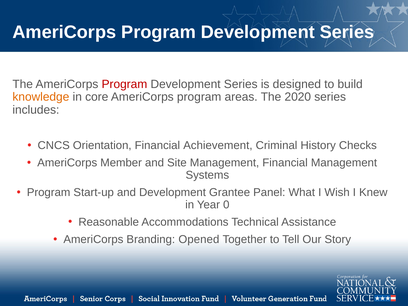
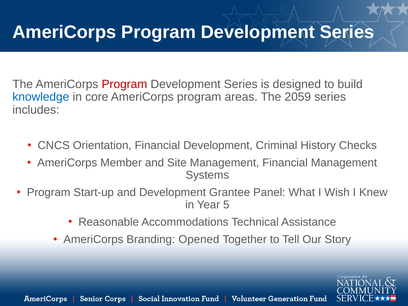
knowledge colour: orange -> blue (41, 97)
2020: 2020 -> 2059 (298, 97)
Financial Achievement: Achievement -> Development (218, 145)
0: 0 -> 5 (226, 205)
